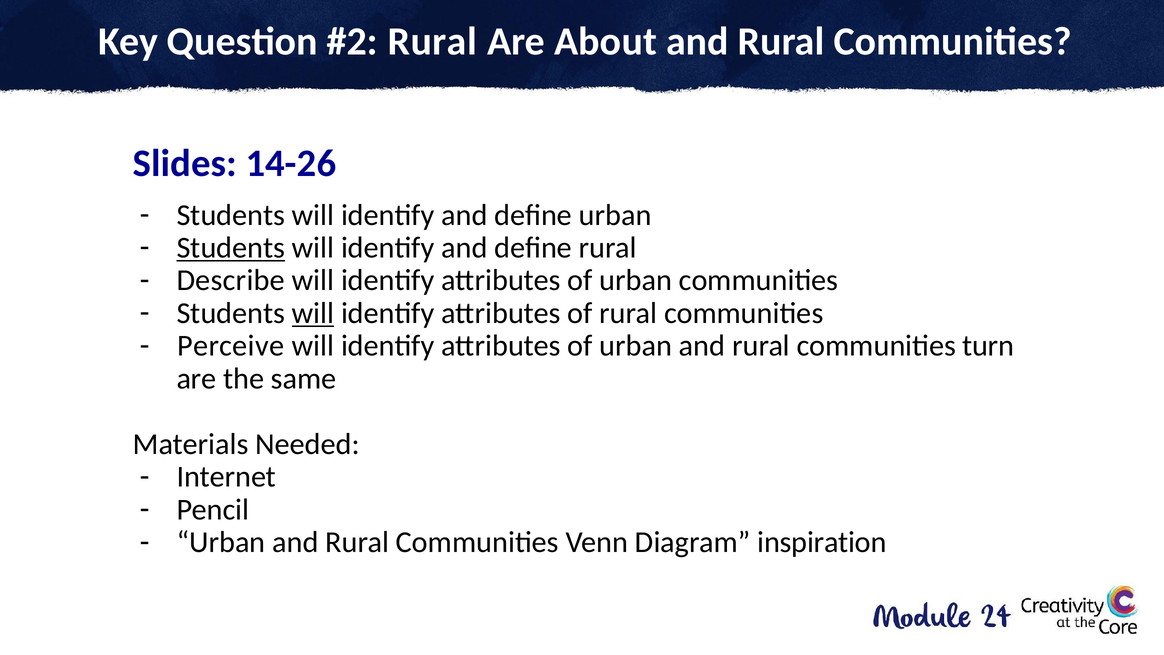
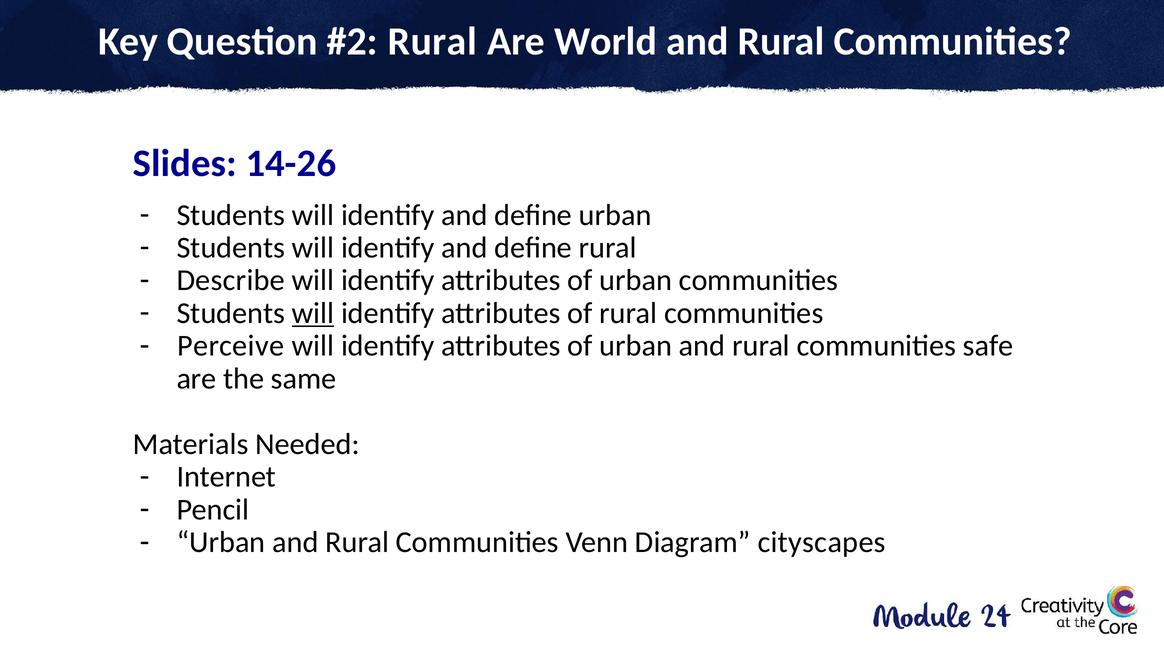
About: About -> World (606, 42)
Students underline: present -> none (231, 248)
turn: turn -> safe (988, 346)
inspiration: inspiration -> cityscapes (822, 542)
